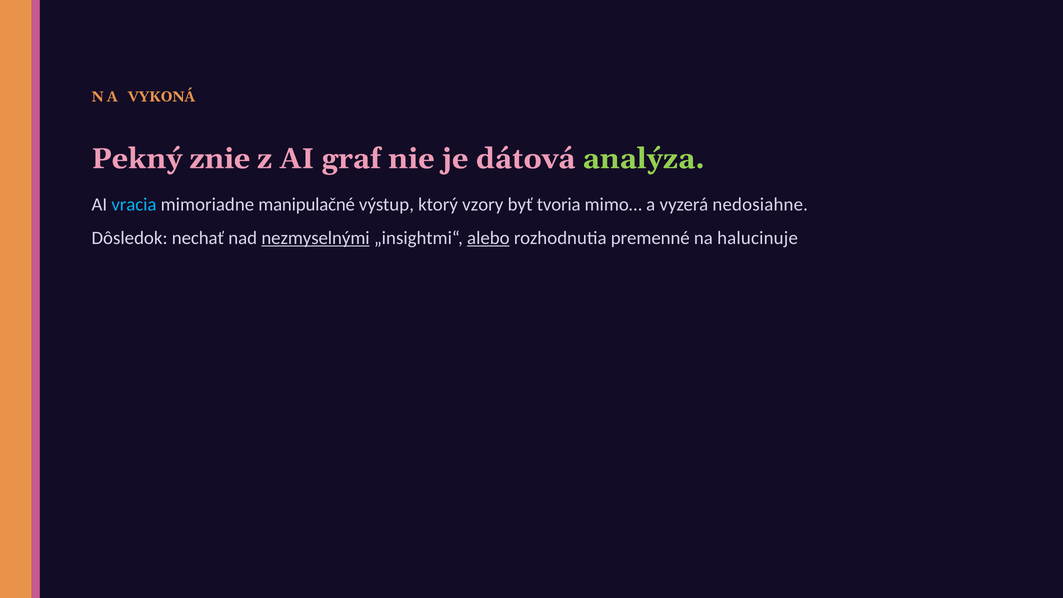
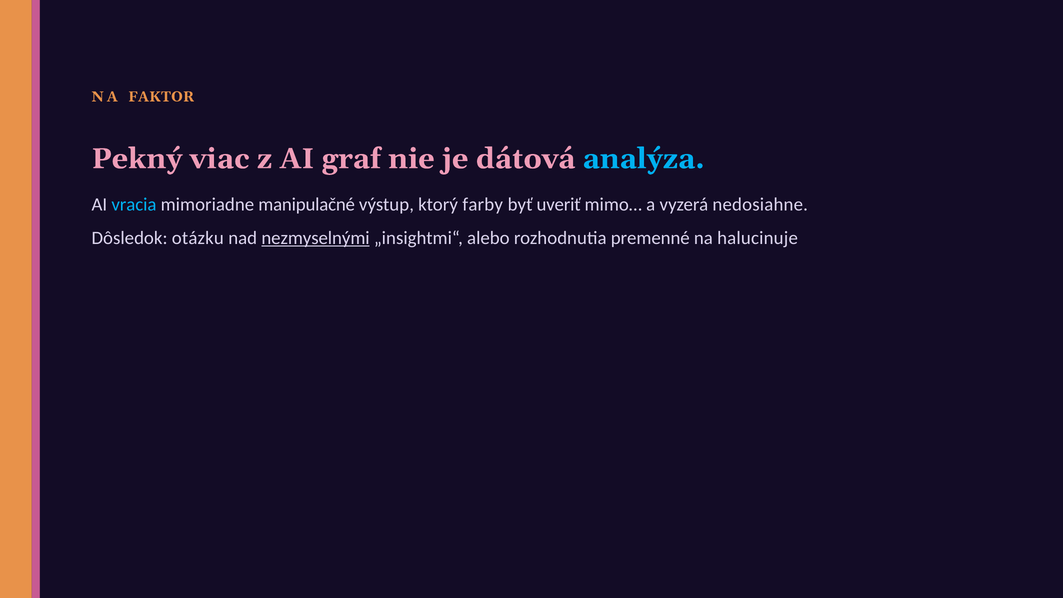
VYKONÁ: VYKONÁ -> FAKTOR (161, 97)
znie: znie -> viac (220, 159)
analýza colour: light green -> light blue (644, 159)
vzory: vzory -> farby (483, 204)
tvoria: tvoria -> uveriť (559, 204)
nechať: nechať -> otázku (198, 238)
alebo underline: present -> none (488, 238)
